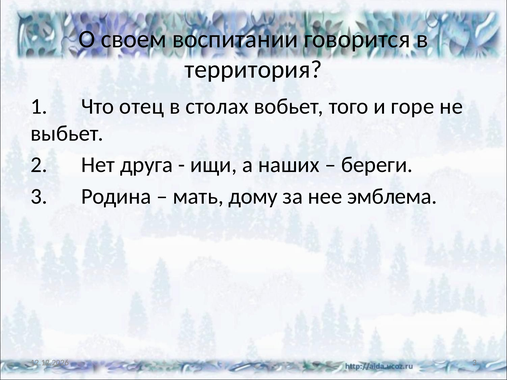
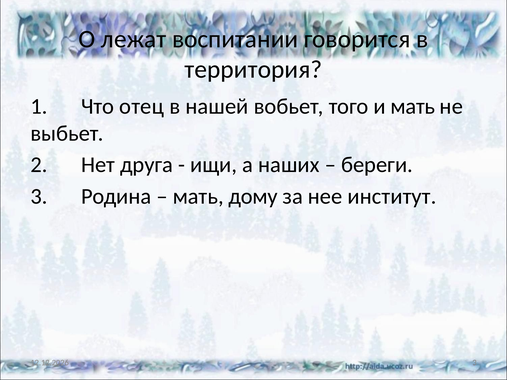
своем: своем -> лежат (134, 39)
столах: столах -> нашей (217, 106)
и горе: горе -> мать (413, 106)
эмблема: эмблема -> институт (392, 197)
